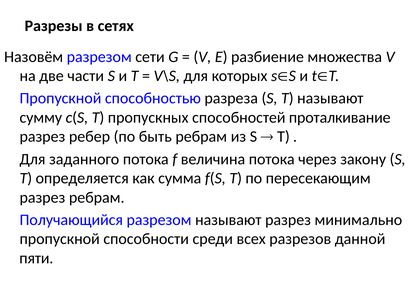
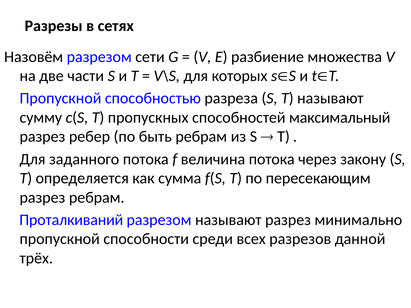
проталкивание: проталкивание -> максимальный (340, 118)
Получающийся: Получающийся -> Проталкиваний (71, 220)
пяти: пяти -> трёх (36, 258)
